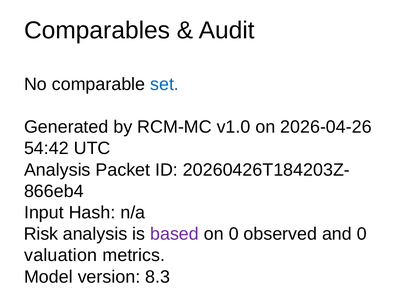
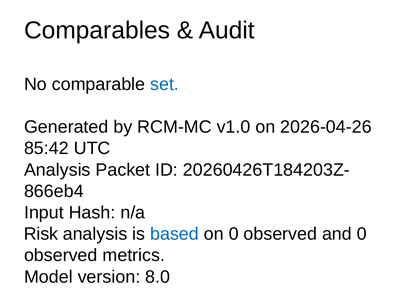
54:42: 54:42 -> 85:42 (46, 149)
based colour: purple -> blue (174, 234)
valuation: valuation -> observed (61, 256)
8.3: 8.3 -> 8.0 (158, 277)
